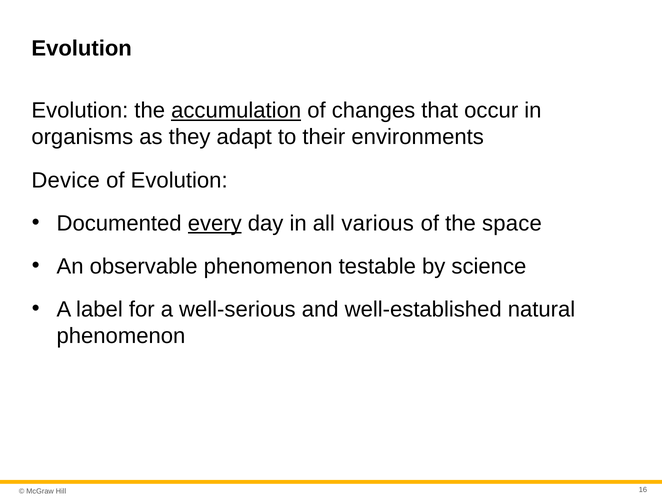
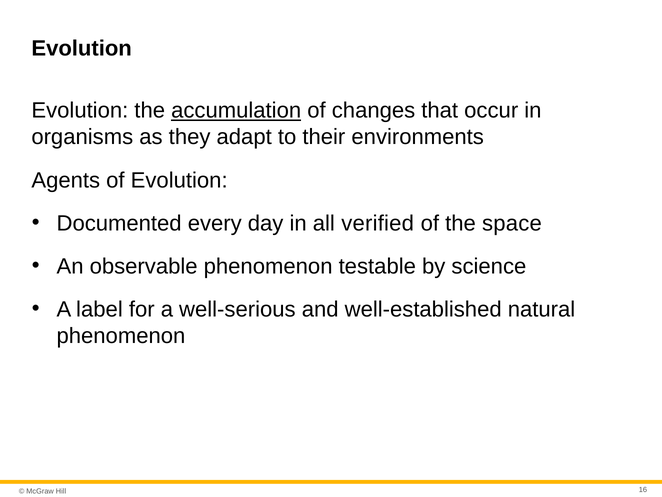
Device: Device -> Agents (66, 180)
every underline: present -> none (215, 223)
various: various -> verified (378, 223)
